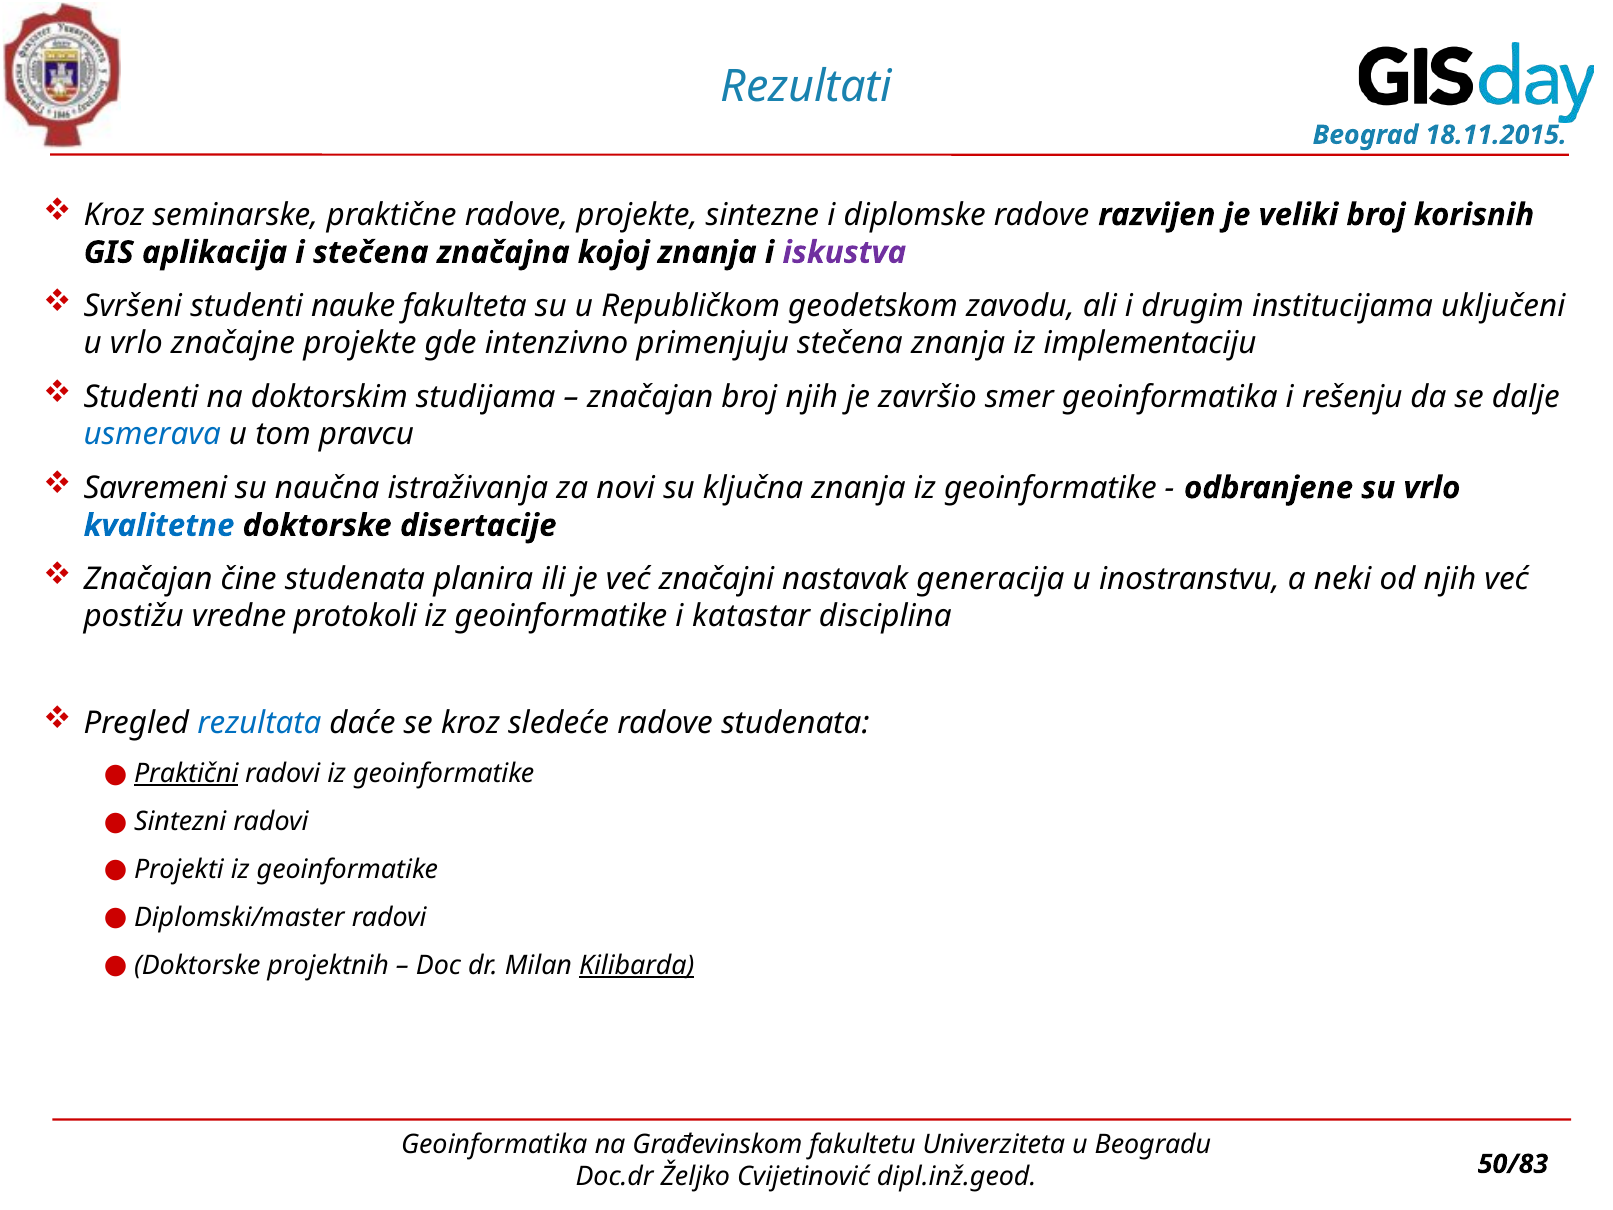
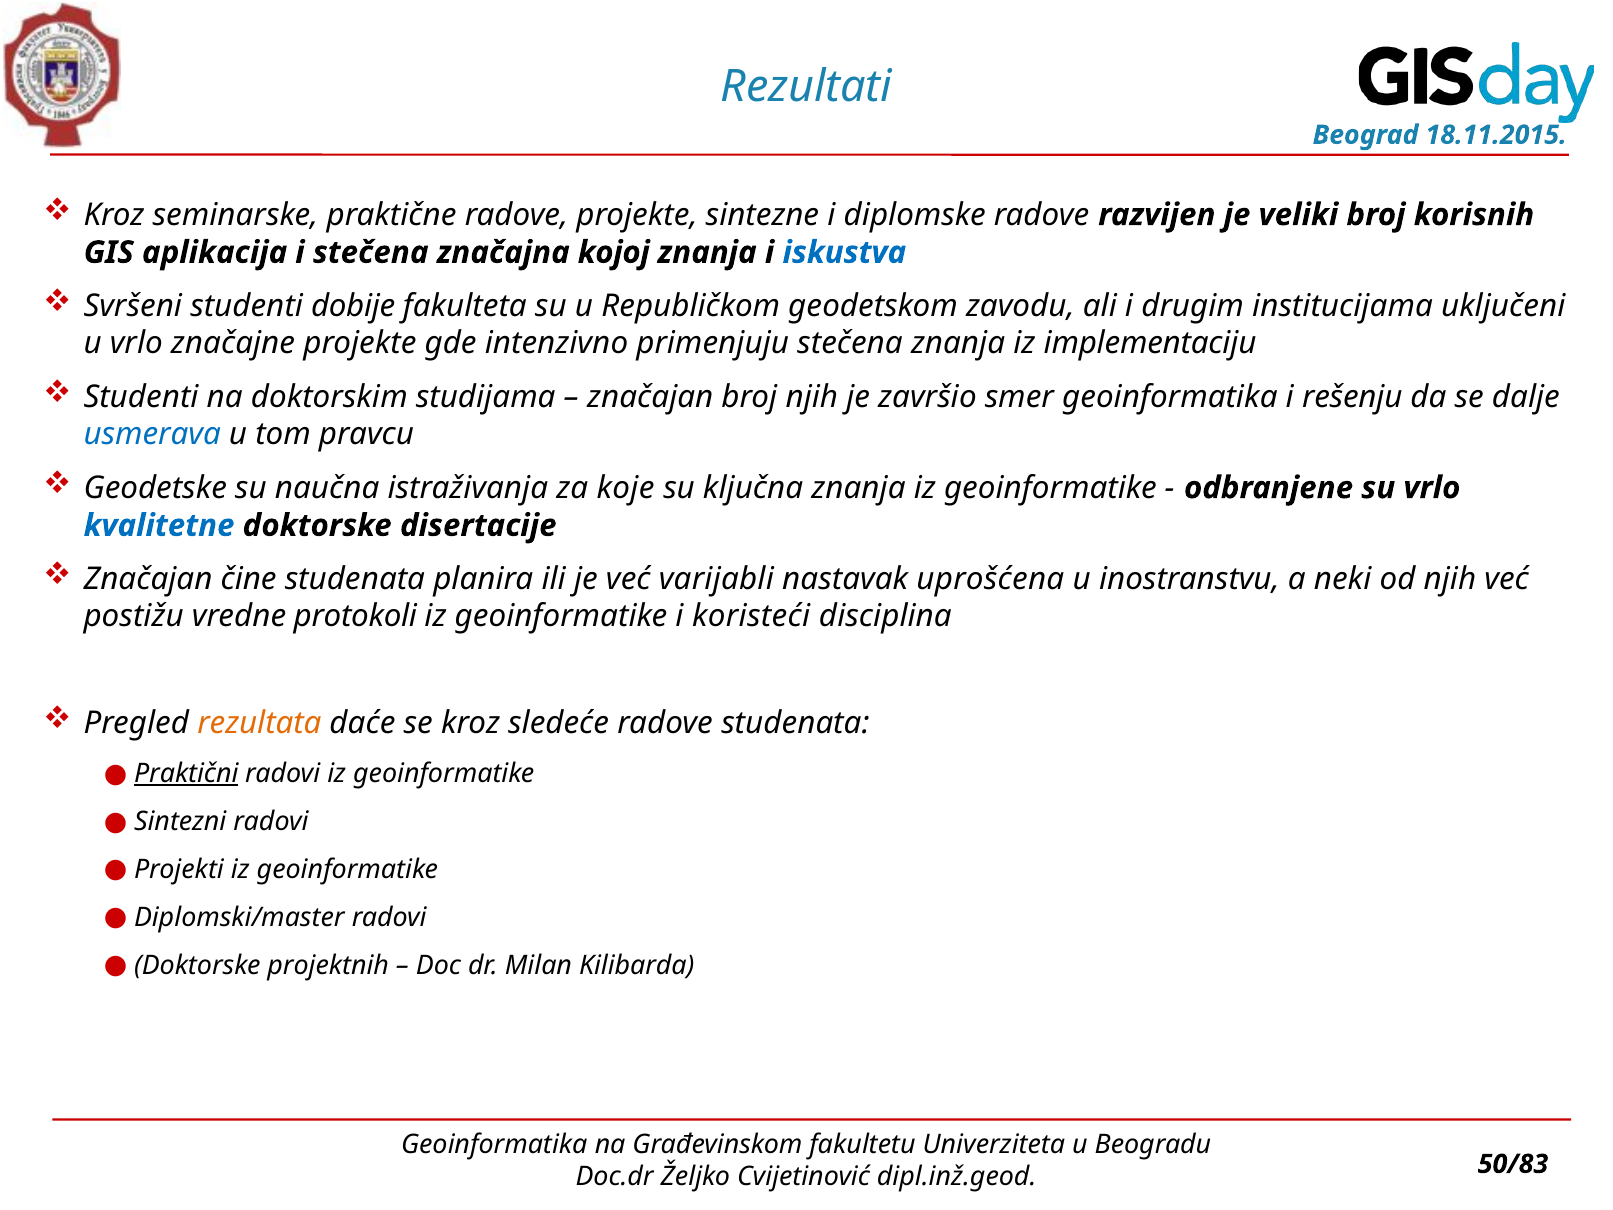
iskustva colour: purple -> blue (844, 252)
nauke: nauke -> dobije (353, 306)
Savremeni: Savremeni -> Geodetske (155, 488)
novi: novi -> koje (626, 488)
značajni: značajni -> varijabli (716, 579)
generacija: generacija -> uprošćena (990, 579)
katastar: katastar -> koristeći (751, 616)
rezultata colour: blue -> orange (259, 723)
Kilibarda underline: present -> none (637, 965)
